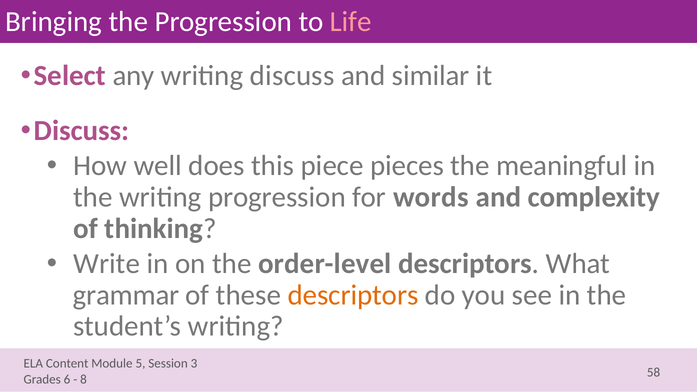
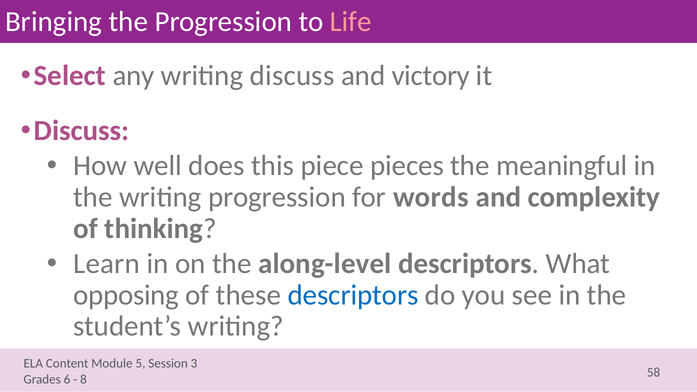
similar: similar -> victory (431, 76)
Write: Write -> Learn (107, 264)
order-level: order-level -> along-level (325, 264)
grammar: grammar -> opposing (126, 295)
descriptors colour: orange -> blue (353, 295)
